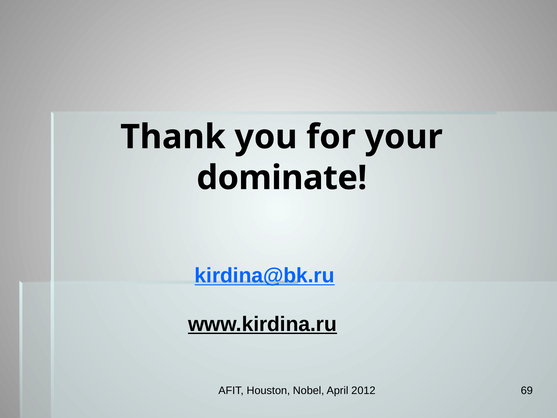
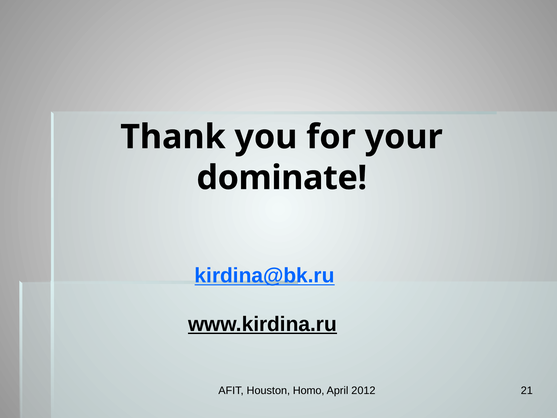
Nobel: Nobel -> Homo (309, 390)
69: 69 -> 21 (527, 390)
